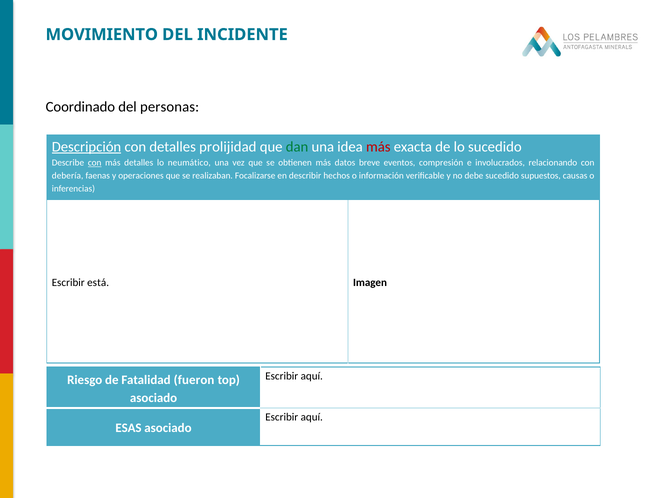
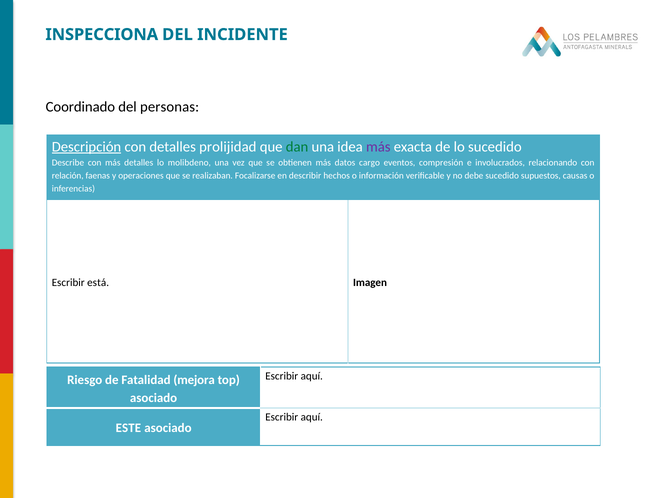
MOVIMIENTO: MOVIMIENTO -> INSPECCIONA (102, 34)
más colour: red -> purple (378, 147)
con underline: present -> none (95, 163)
neumático: neumático -> molibdeno (189, 163)
breve: breve -> cargo (370, 163)
debería: debería -> relación (68, 176)
fueron: fueron -> mejora (194, 379)
ESAS: ESAS -> ESTE (128, 427)
